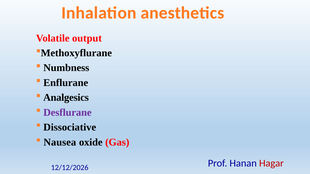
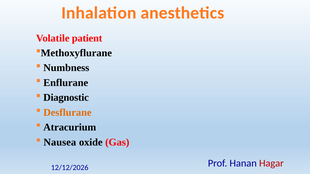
output: output -> patient (87, 38)
Analgesics: Analgesics -> Diagnostic (66, 98)
Desflurane colour: purple -> orange (67, 113)
Dissociative: Dissociative -> Atracurium (70, 128)
